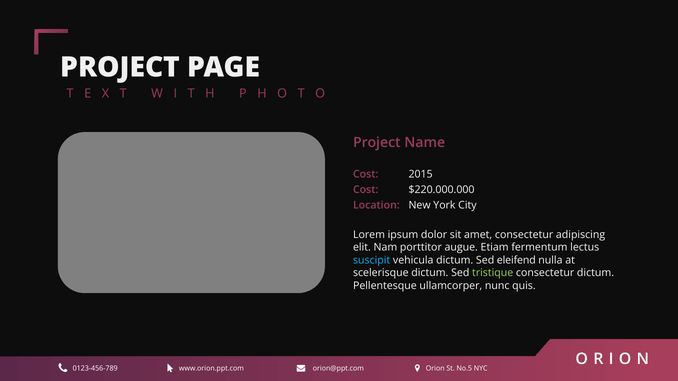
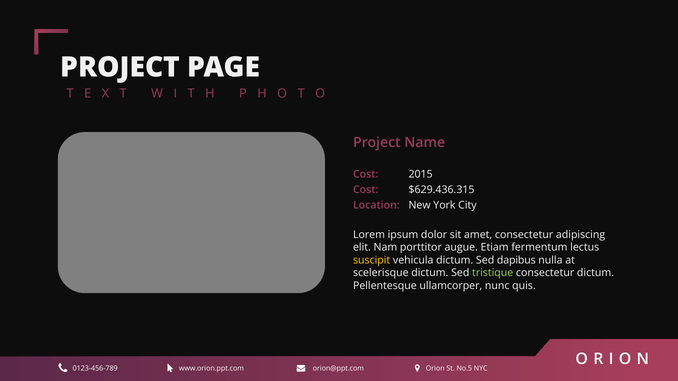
$220.000.000: $220.000.000 -> $629.436.315 (442, 190)
suscipit colour: light blue -> yellow (372, 260)
eleifend: eleifend -> dapibus (516, 260)
